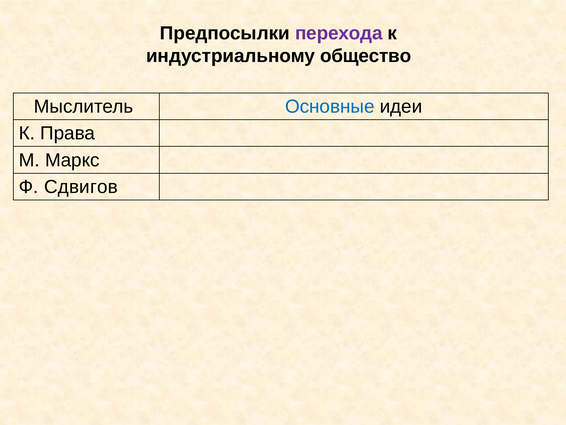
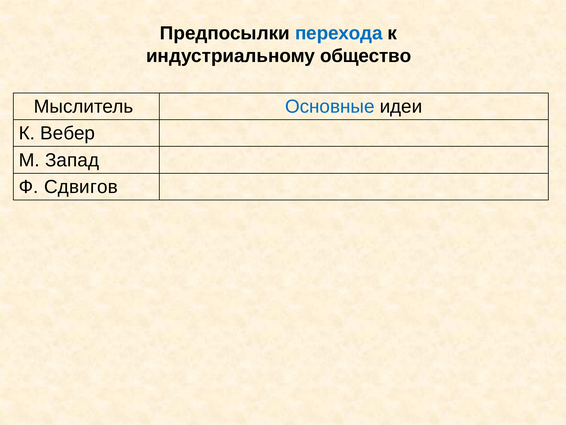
перехода colour: purple -> blue (339, 33)
Права: Права -> Вебер (68, 133)
Маркс: Маркс -> Запад (72, 160)
